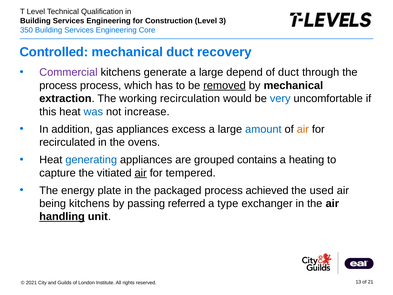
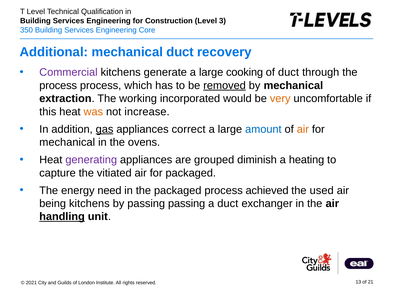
Controlled: Controlled -> Additional (54, 52)
depend: depend -> cooking (245, 72)
recirculation: recirculation -> incorporated (190, 99)
very colour: blue -> orange (280, 99)
was colour: blue -> orange (93, 112)
gas underline: none -> present (105, 129)
excess: excess -> correct (189, 129)
recirculated: recirculated -> mechanical (67, 142)
generating colour: blue -> purple (91, 160)
contains: contains -> diminish (257, 160)
air underline: present -> none (141, 173)
for tempered: tempered -> packaged (191, 173)
plate: plate -> need (109, 190)
passing referred: referred -> passing (187, 203)
a type: type -> duct (228, 203)
